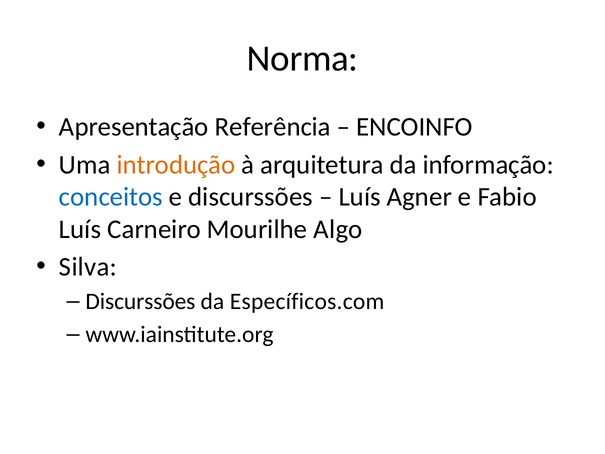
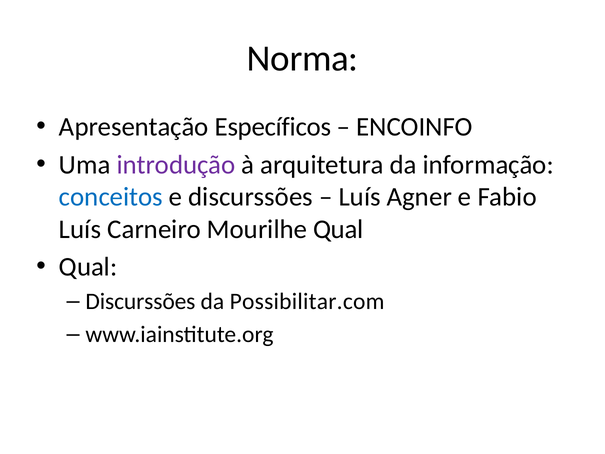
Referência: Referência -> Específicos (273, 127)
introdução colour: orange -> purple (176, 165)
Mourilhe Algo: Algo -> Qual (338, 229)
Silva: Silva -> Qual (88, 267)
Específicos.com: Específicos.com -> Possibilitar.com (307, 302)
